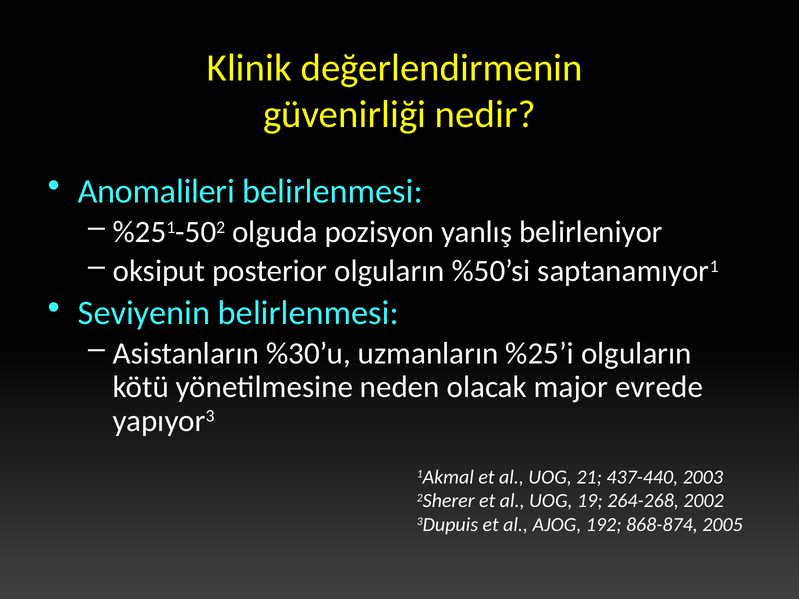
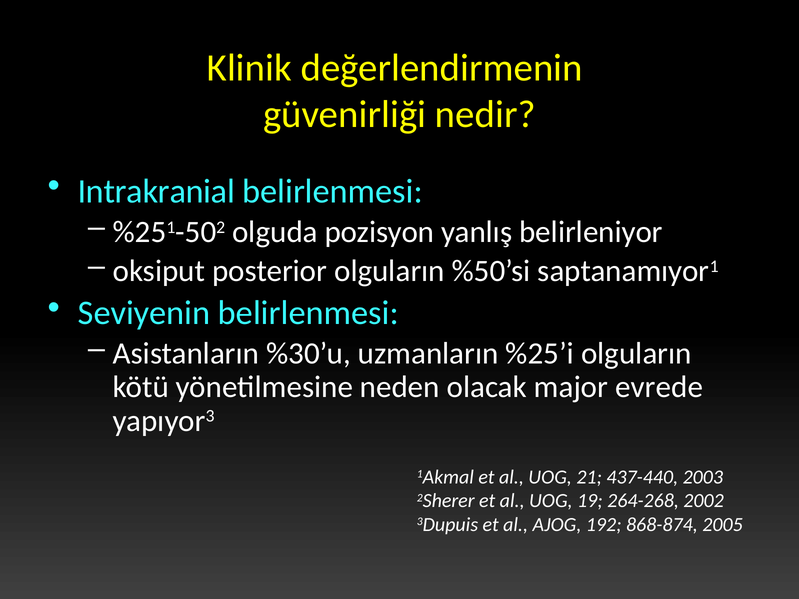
Anomalileri: Anomalileri -> Intrakranial (156, 191)
